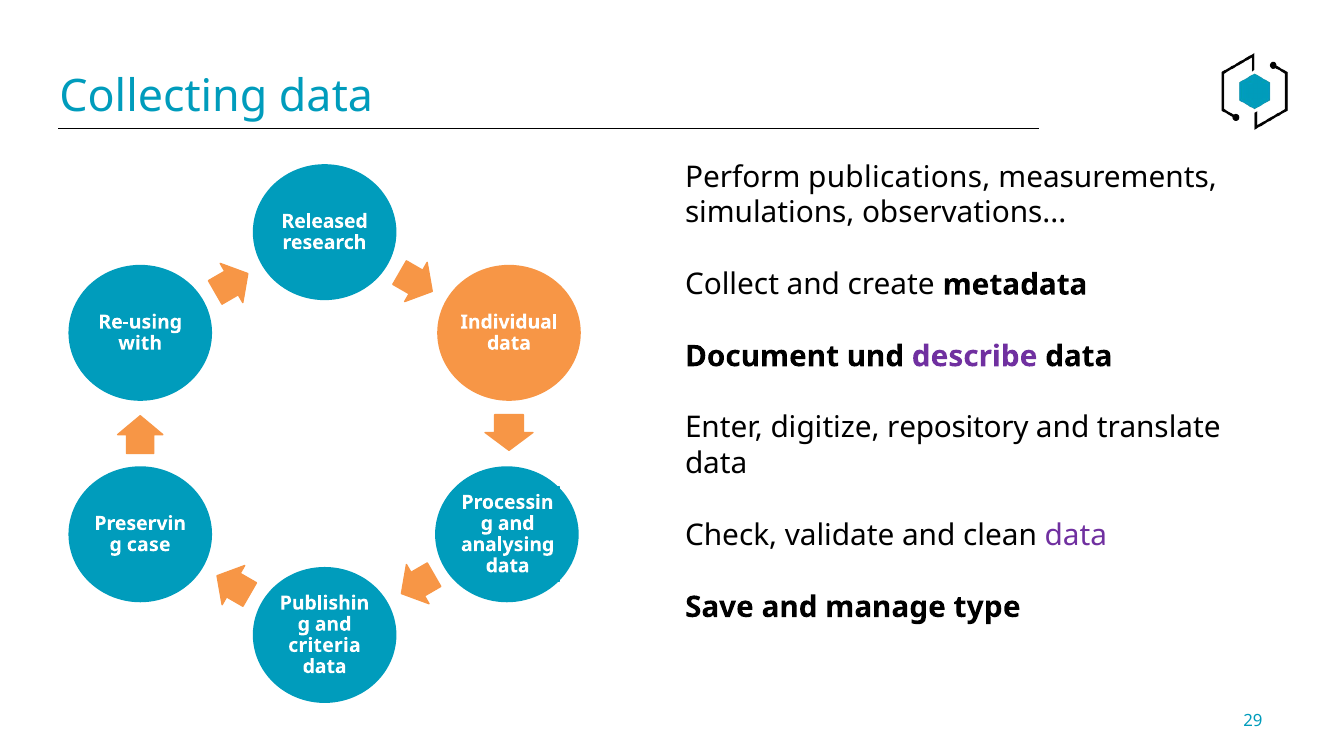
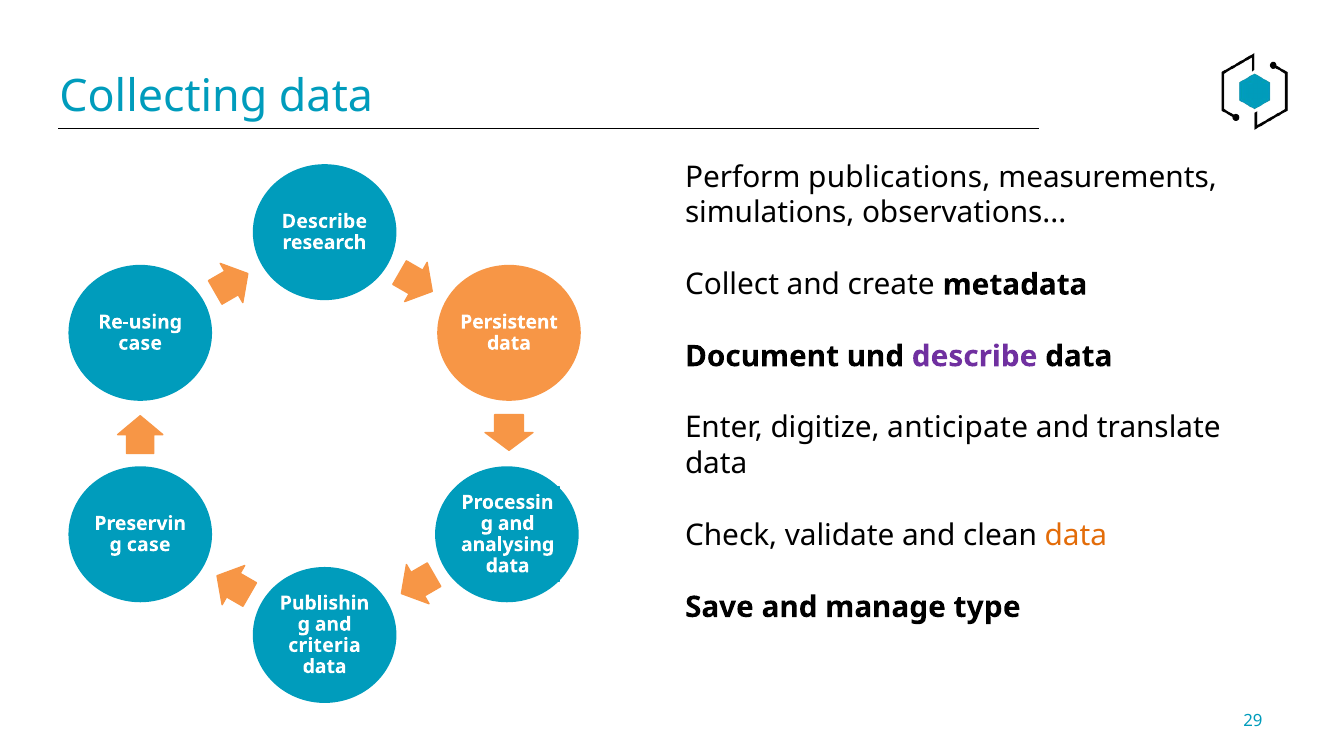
Released: Released -> Describe (324, 221)
Individual: Individual -> Persistent (509, 322)
with: with -> case (140, 343)
repository: repository -> anticipate (958, 428)
data colour: purple -> orange (1076, 535)
